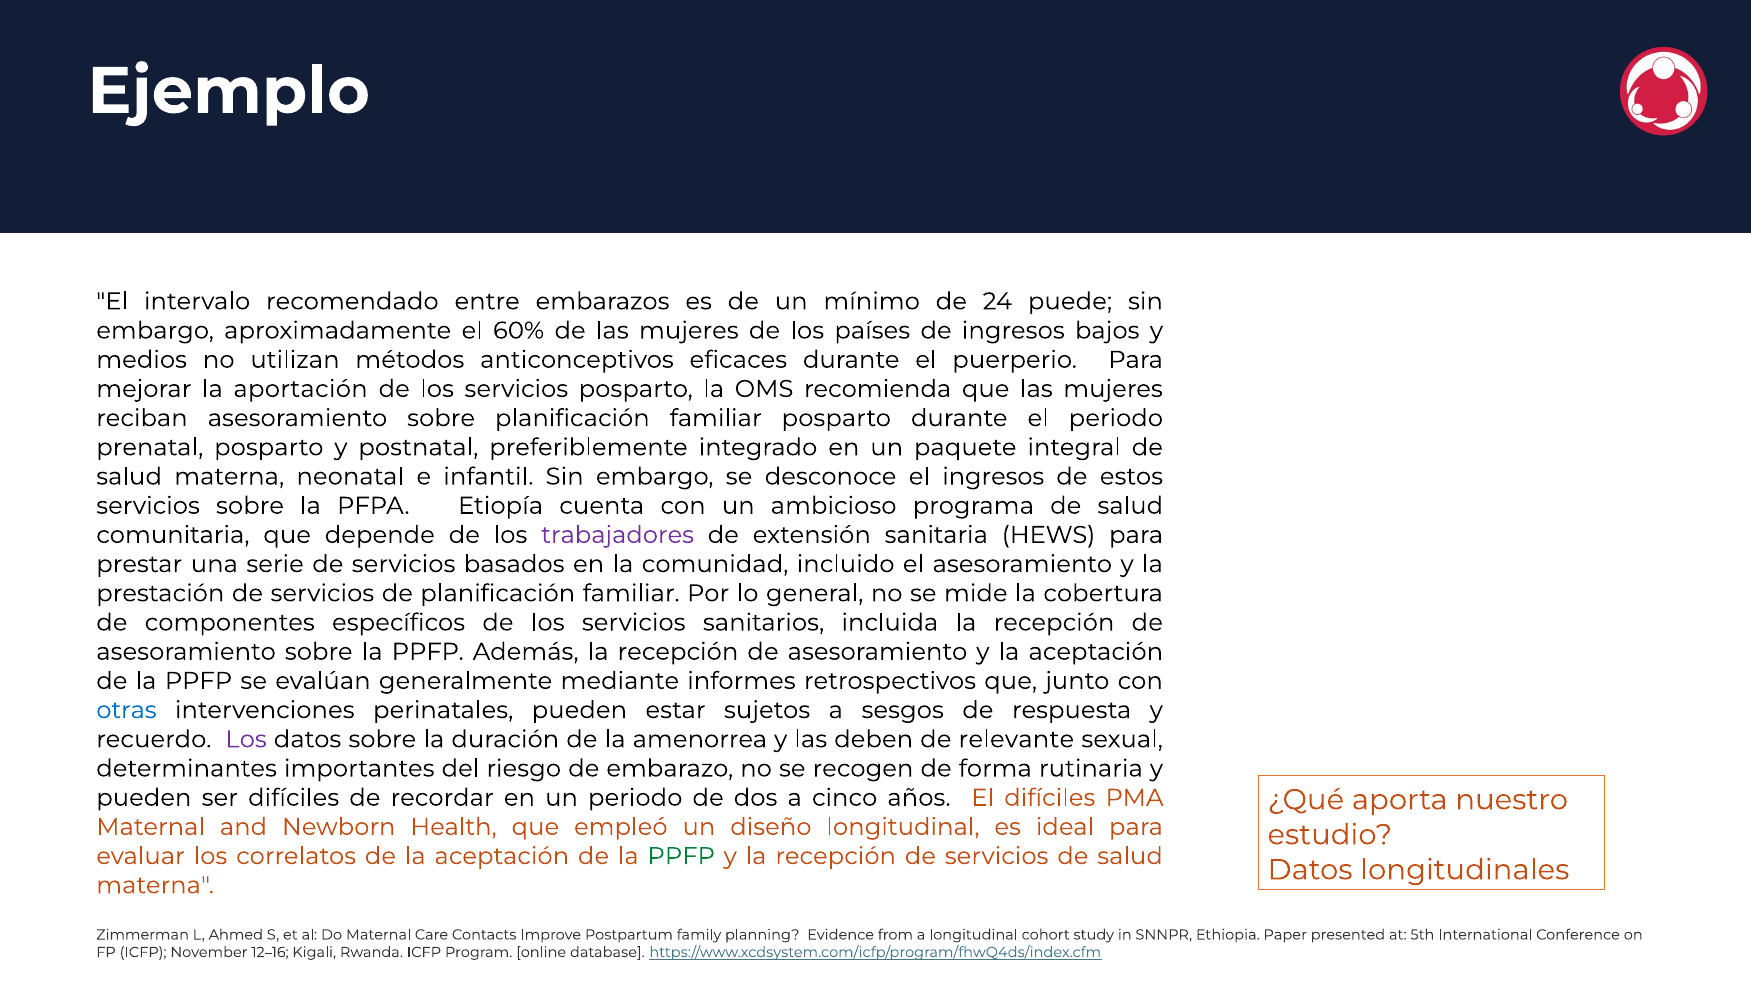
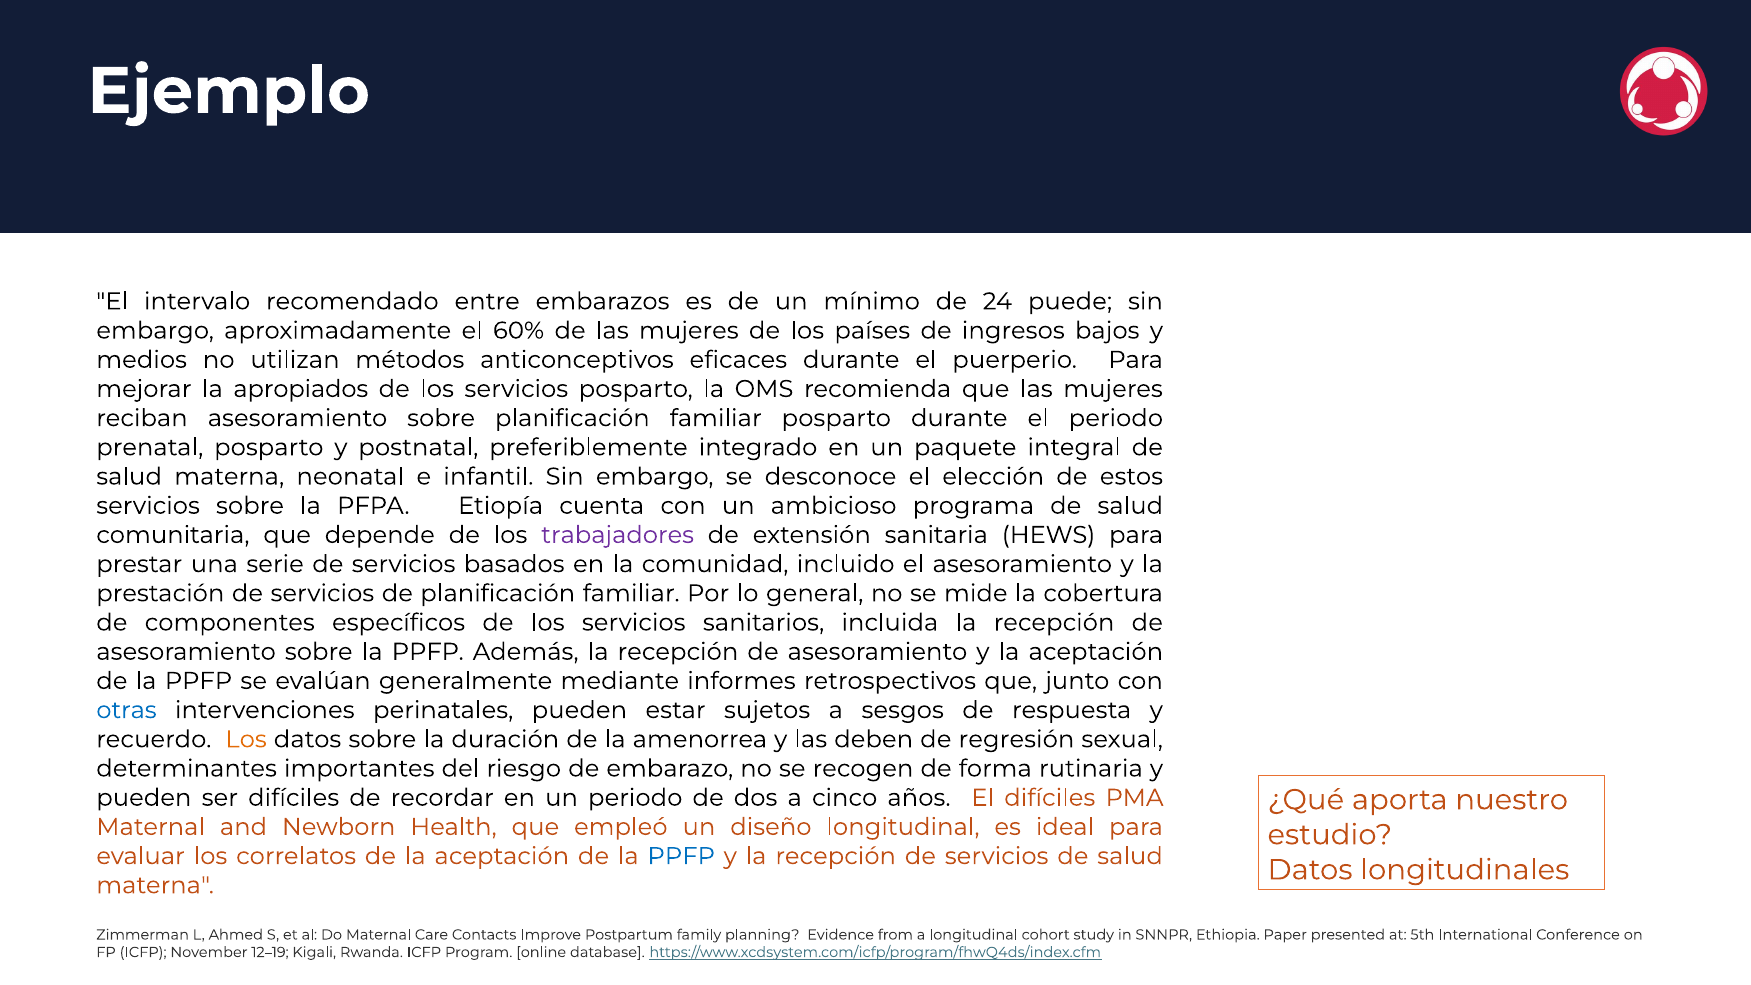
aportación: aportación -> apropiados (301, 389)
el ingresos: ingresos -> elección (993, 477)
Los colour: purple -> orange (246, 739)
relevante: relevante -> regresión (1016, 739)
PPFP colour: green -> blue (681, 856)
12–16: 12–16 -> 12–19 (270, 952)
